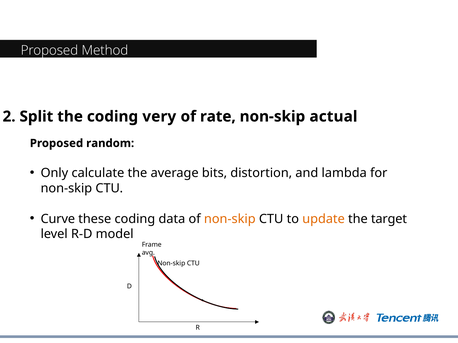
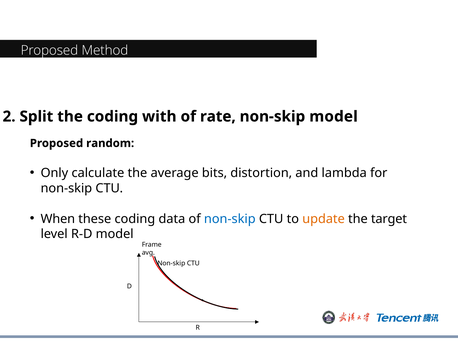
very: very -> with (159, 117)
non-skip actual: actual -> model (333, 117)
Curve: Curve -> When (58, 219)
non-skip colour: orange -> blue (230, 219)
